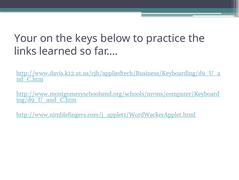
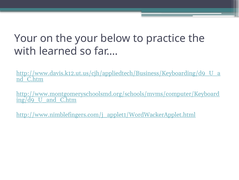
the keys: keys -> your (86, 38)
links: links -> with (25, 51)
